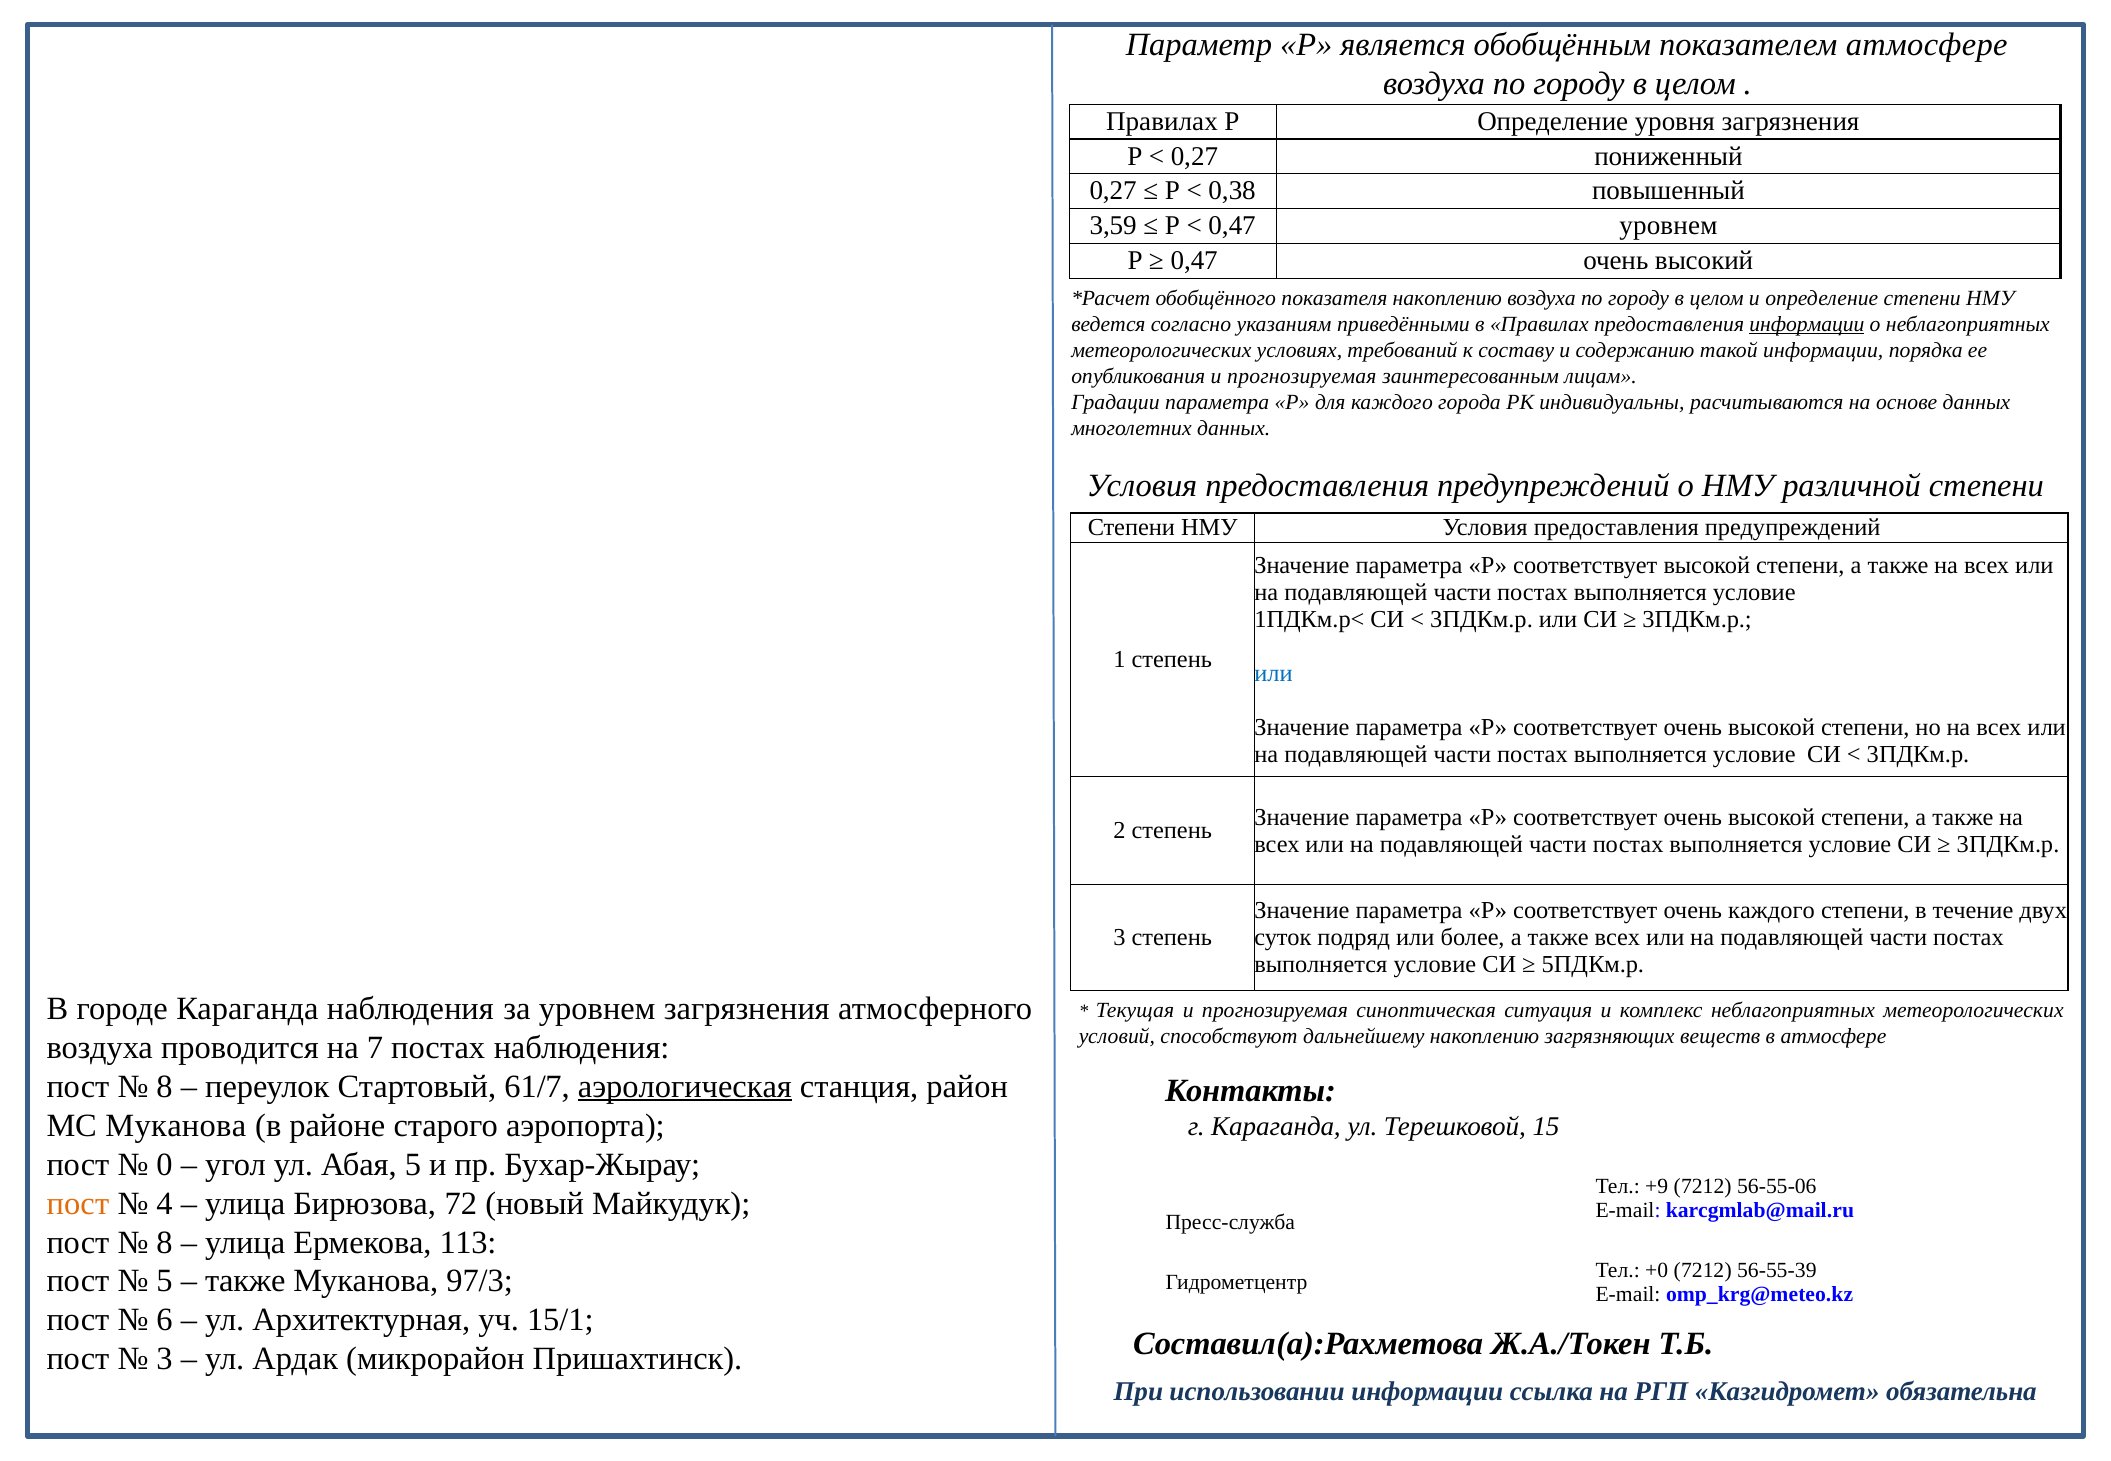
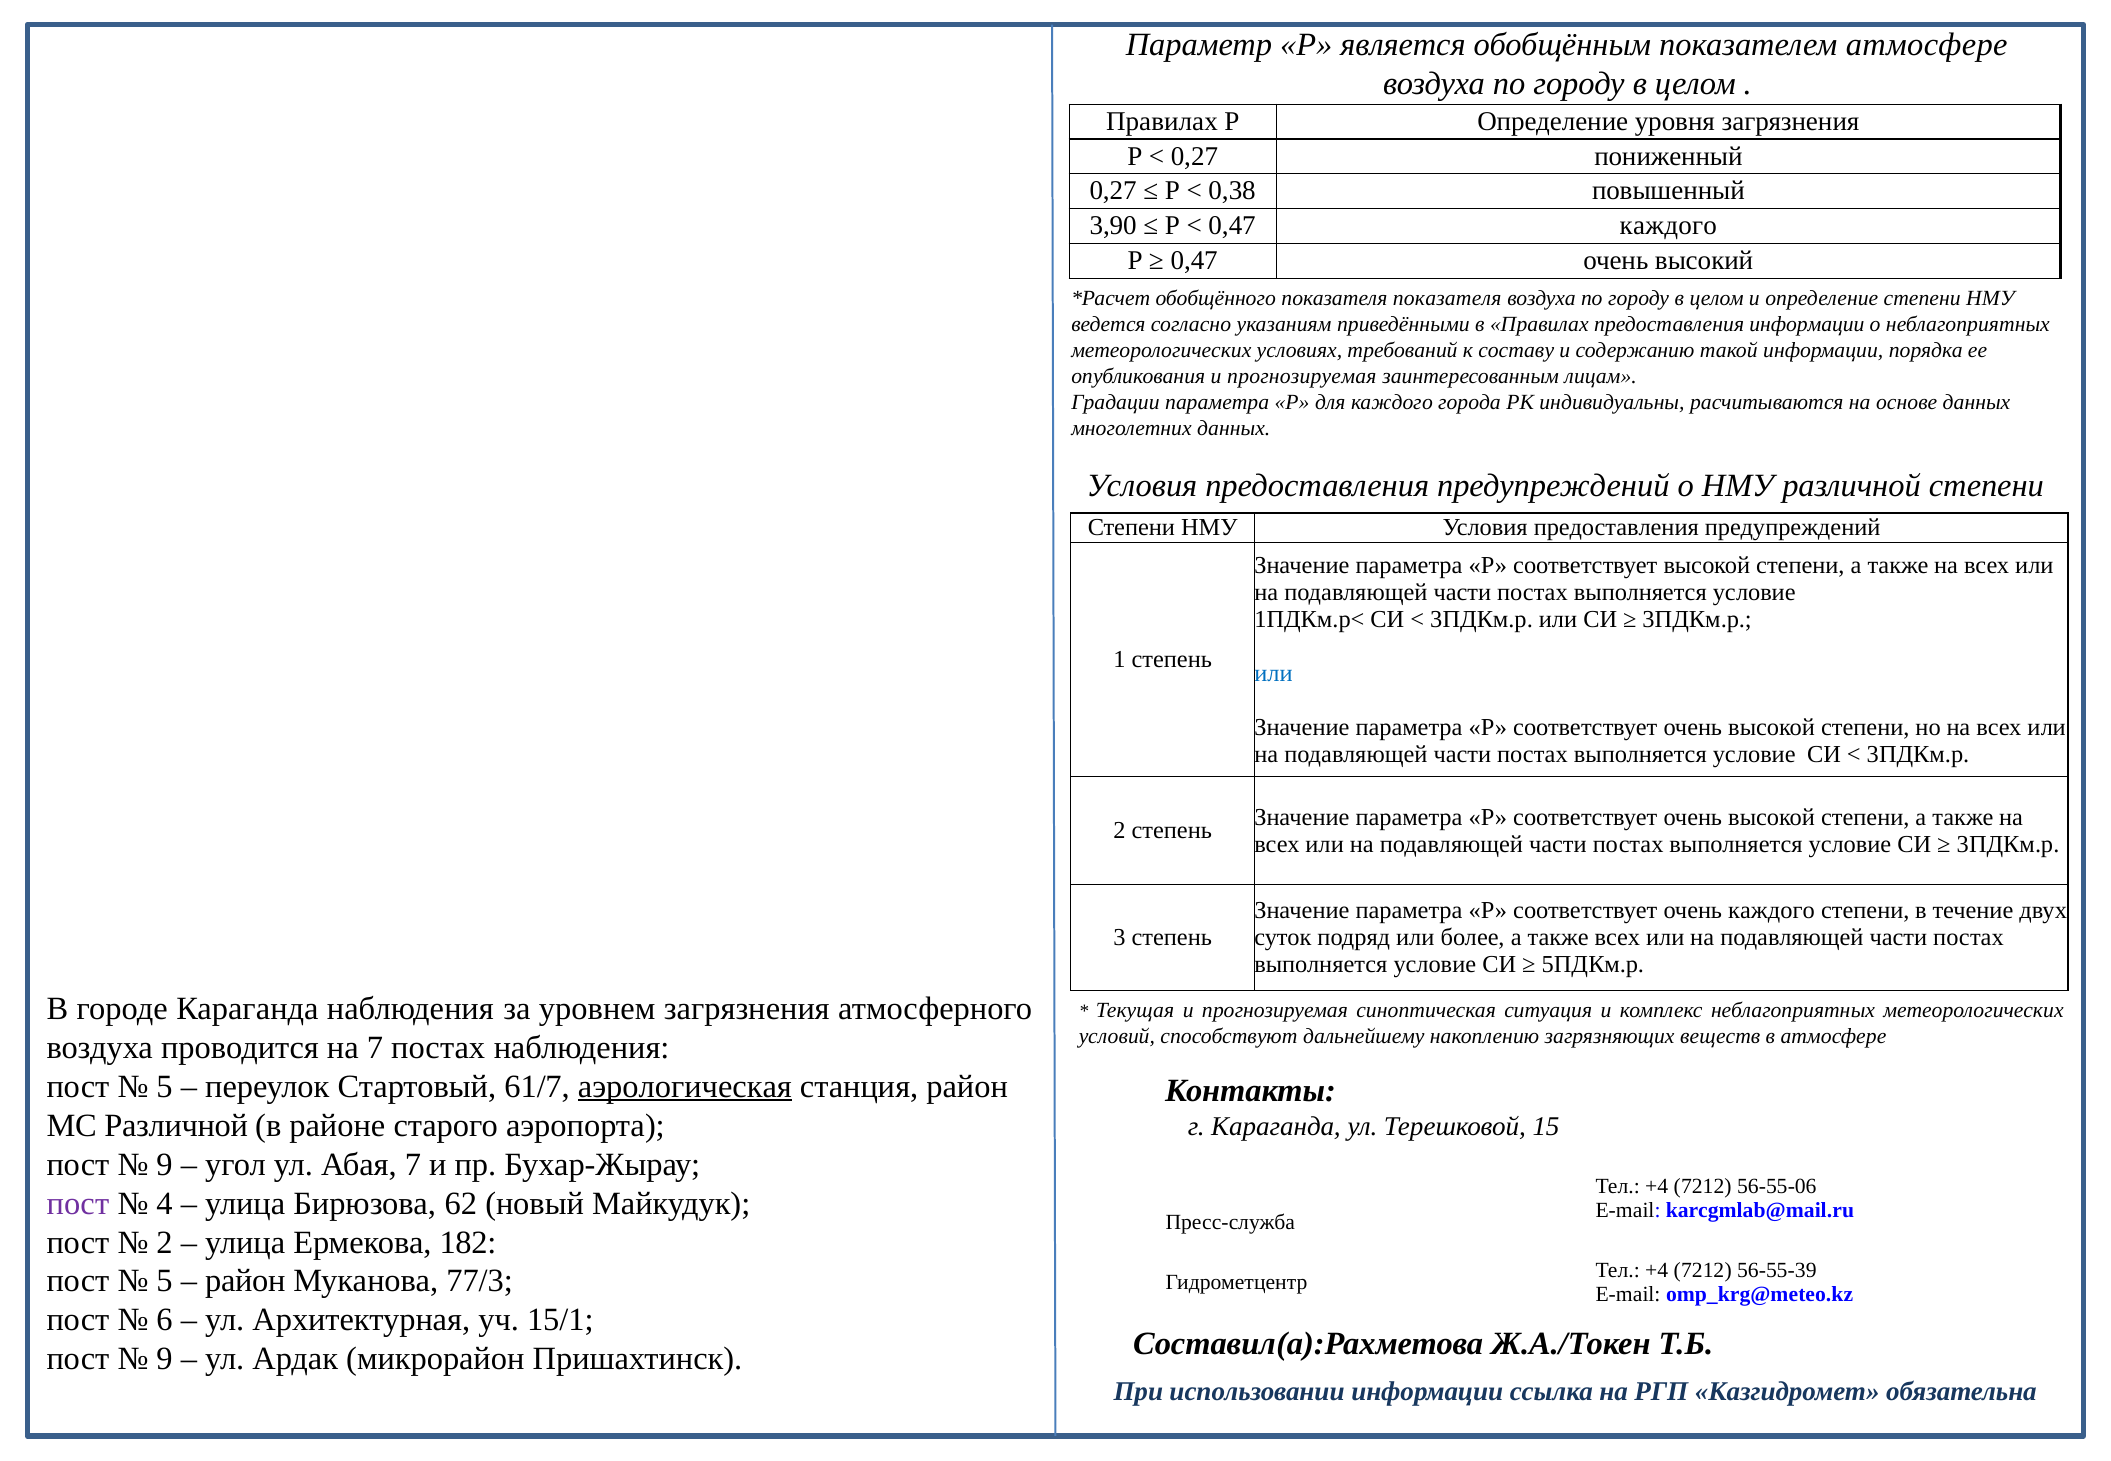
3,59: 3,59 -> 3,90 (1113, 226)
0,47 уровнем: уровнем -> каждого (1668, 226)
показателя накоплению: накоплению -> показателя (1447, 298)
информации underline: present -> none (1807, 324)
8: 8 -> 5 (165, 1087)
МС Муканова: Муканова -> Различной (176, 1126)
0: 0 -> 9 (165, 1165)
Абая 5: 5 -> 7 (413, 1165)
+9: +9 -> +4 (1657, 1187)
пост colour: orange -> purple (78, 1204)
72: 72 -> 62 (461, 1204)
8: 8 -> 2 (165, 1243)
113: 113 -> 182 (468, 1243)
+0: +0 -> +4 (1657, 1271)
также: также -> район (245, 1282)
97/3: 97/3 -> 77/3 (480, 1282)
3: 3 -> 9 (165, 1360)
